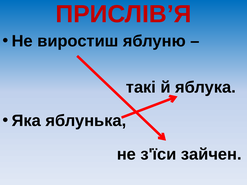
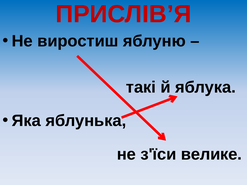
зайчен: зайчен -> велике (211, 155)
